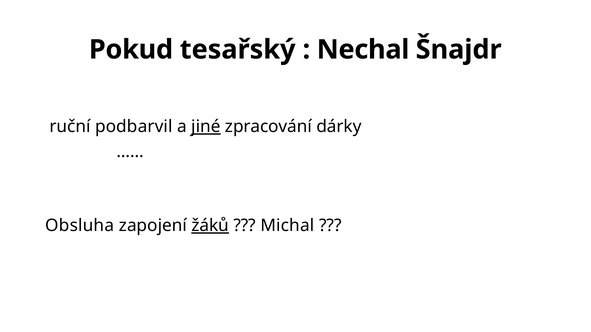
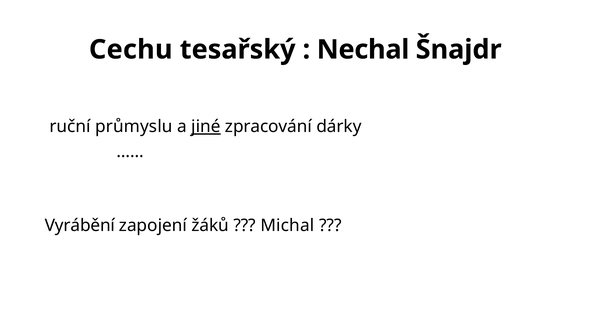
Pokud: Pokud -> Cechu (131, 50)
podbarvil: podbarvil -> průmyslu (134, 127)
Obsluha: Obsluha -> Vyrábění (80, 226)
žáků underline: present -> none (210, 226)
